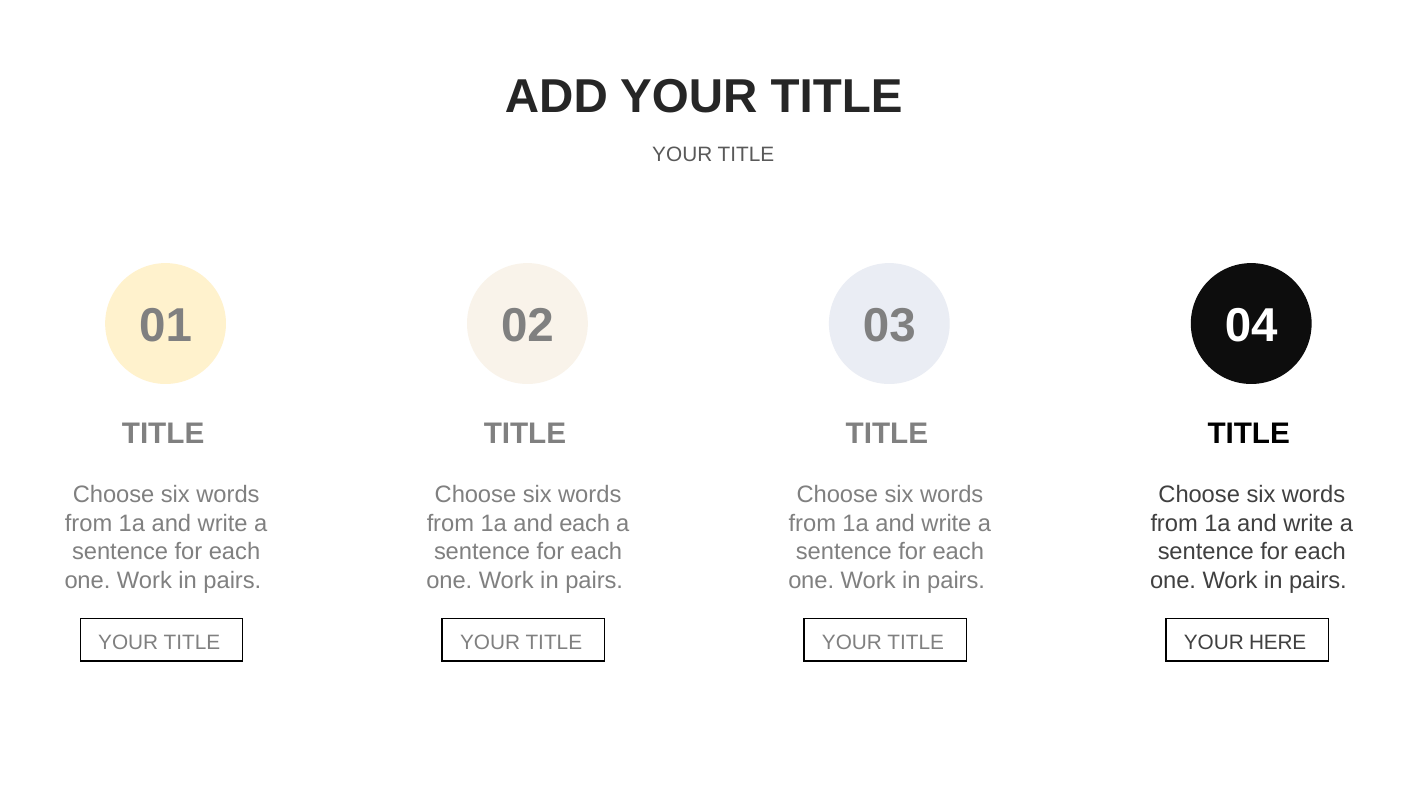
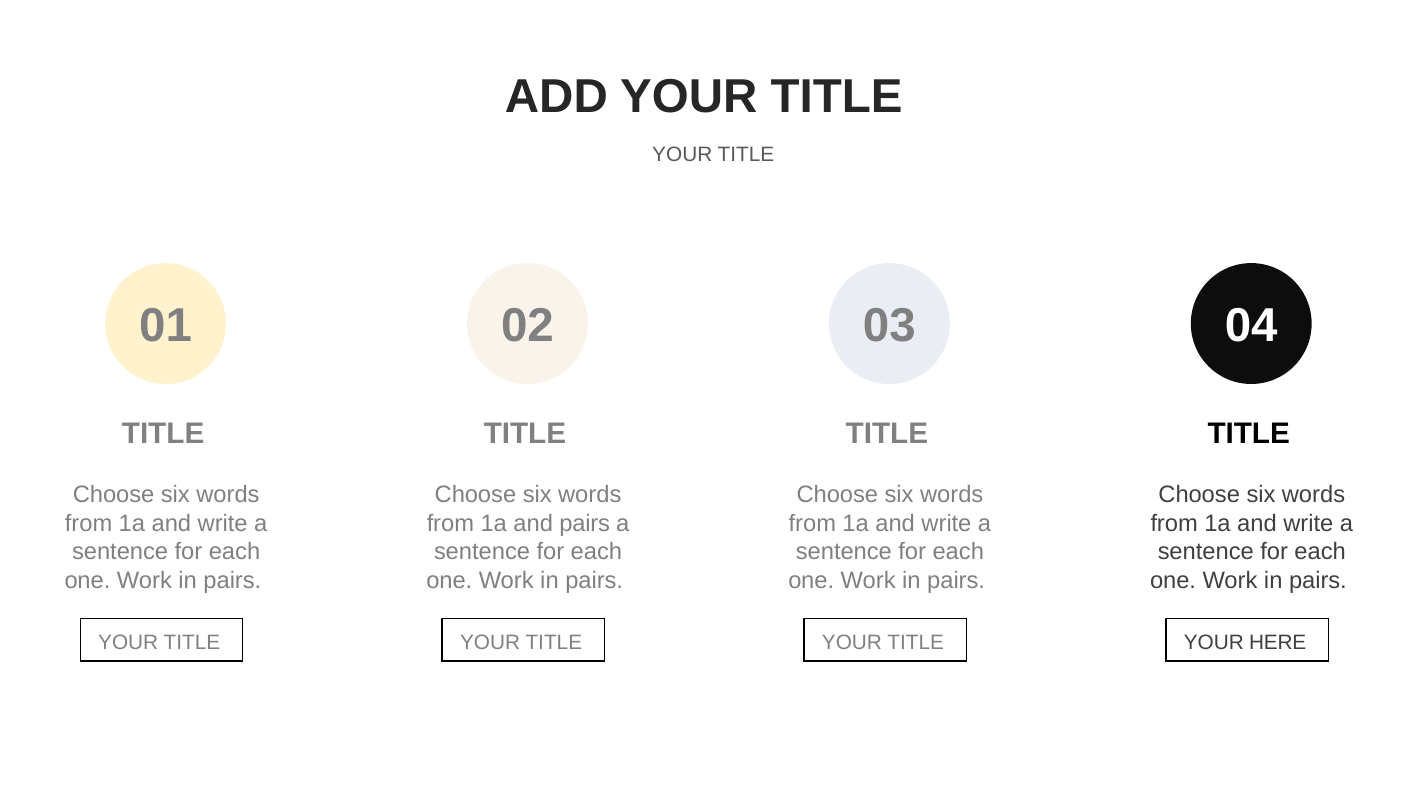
and each: each -> pairs (585, 523)
